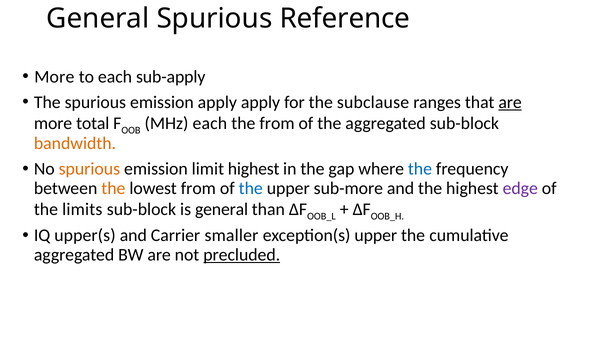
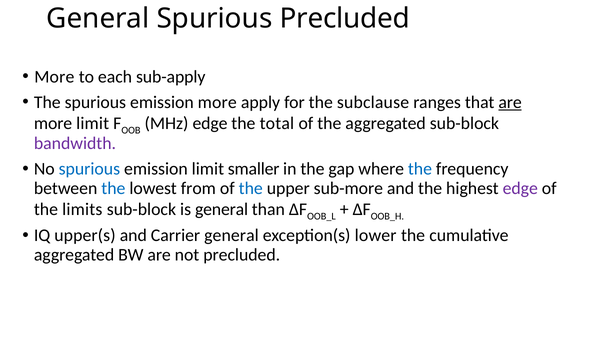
Spurious Reference: Reference -> Precluded (345, 19)
emission apply: apply -> more (217, 102)
more total: total -> limit (93, 123)
MHz each: each -> edge (210, 123)
the from: from -> total (277, 123)
bandwidth colour: orange -> purple (75, 143)
spurious colour: orange -> blue (89, 169)
limit highest: highest -> smaller (254, 169)
the colour: orange -> blue (113, 188)
Carrier smaller: smaller -> general (231, 235)
exception(s upper: upper -> lower (376, 235)
precluded underline: present -> none (242, 254)
